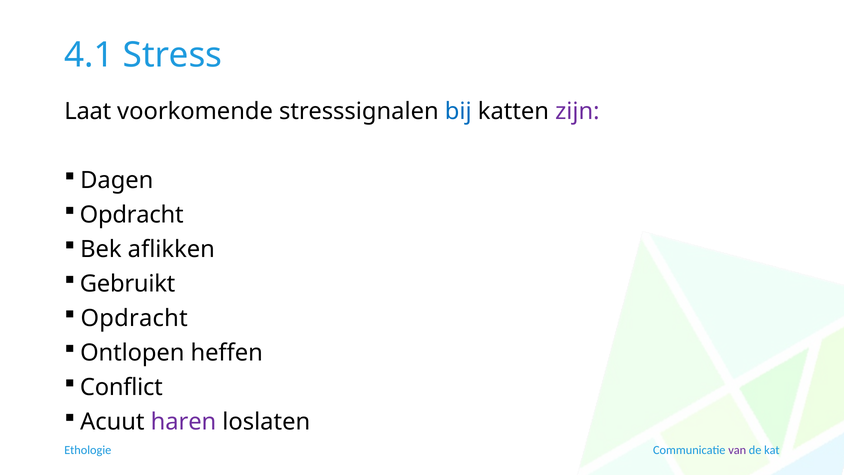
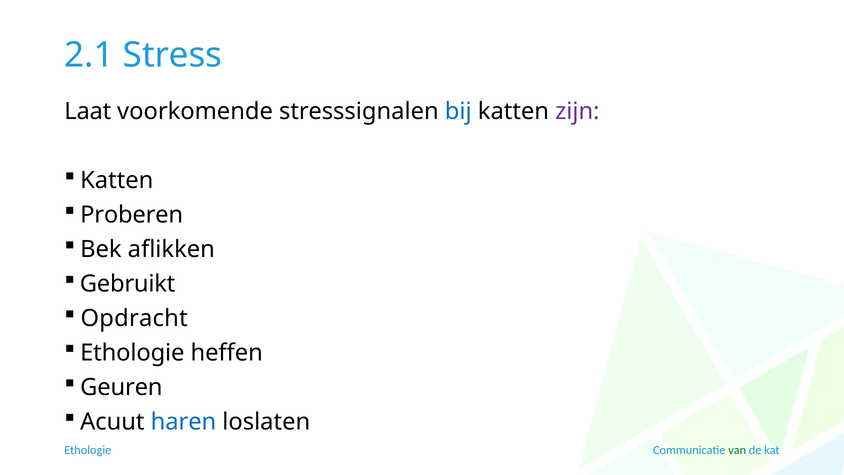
4.1: 4.1 -> 2.1 (89, 55)
Dagen: Dagen -> Katten (117, 180)
Opdracht: Opdracht -> Proberen (132, 215)
Ontlopen: Ontlopen -> Ethologie (132, 353)
Conflict: Conflict -> Geuren (121, 387)
haren colour: purple -> blue (183, 421)
van colour: purple -> green (737, 450)
